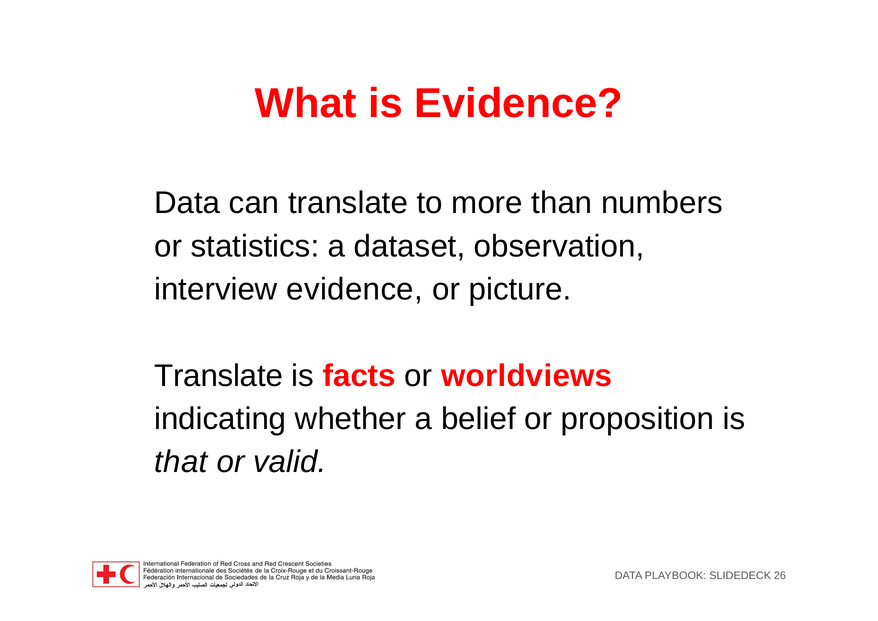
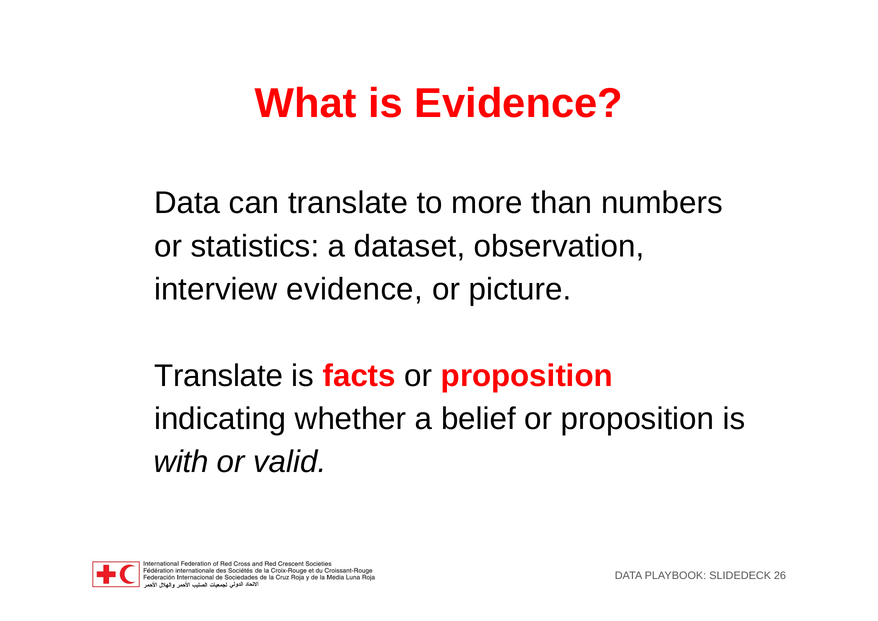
facts or worldviews: worldviews -> proposition (527, 376)
that: that -> with (181, 462)
